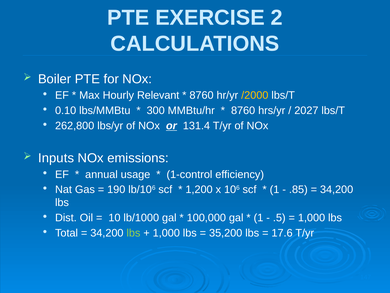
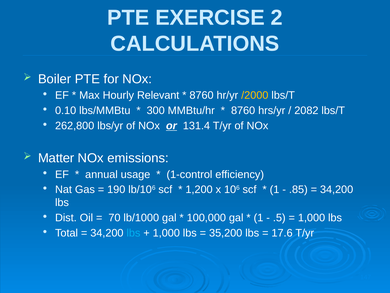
2027: 2027 -> 2082 (306, 110)
Inputs: Inputs -> Matter (56, 158)
10: 10 -> 70 (114, 217)
lbs colour: light green -> light blue (133, 233)
